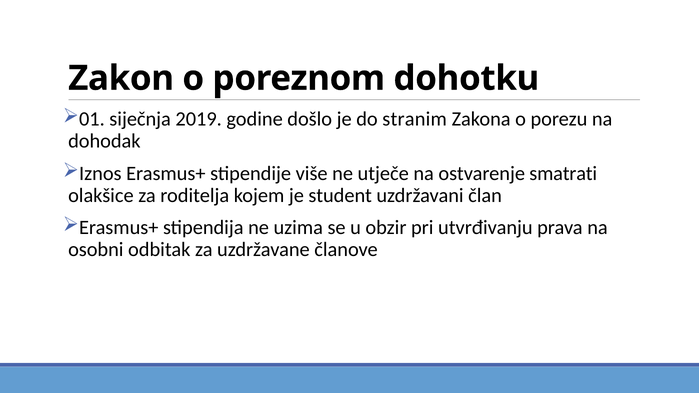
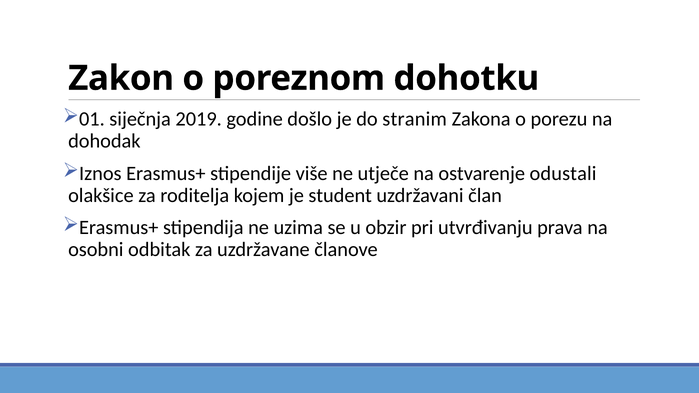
smatrati: smatrati -> odustali (563, 173)
